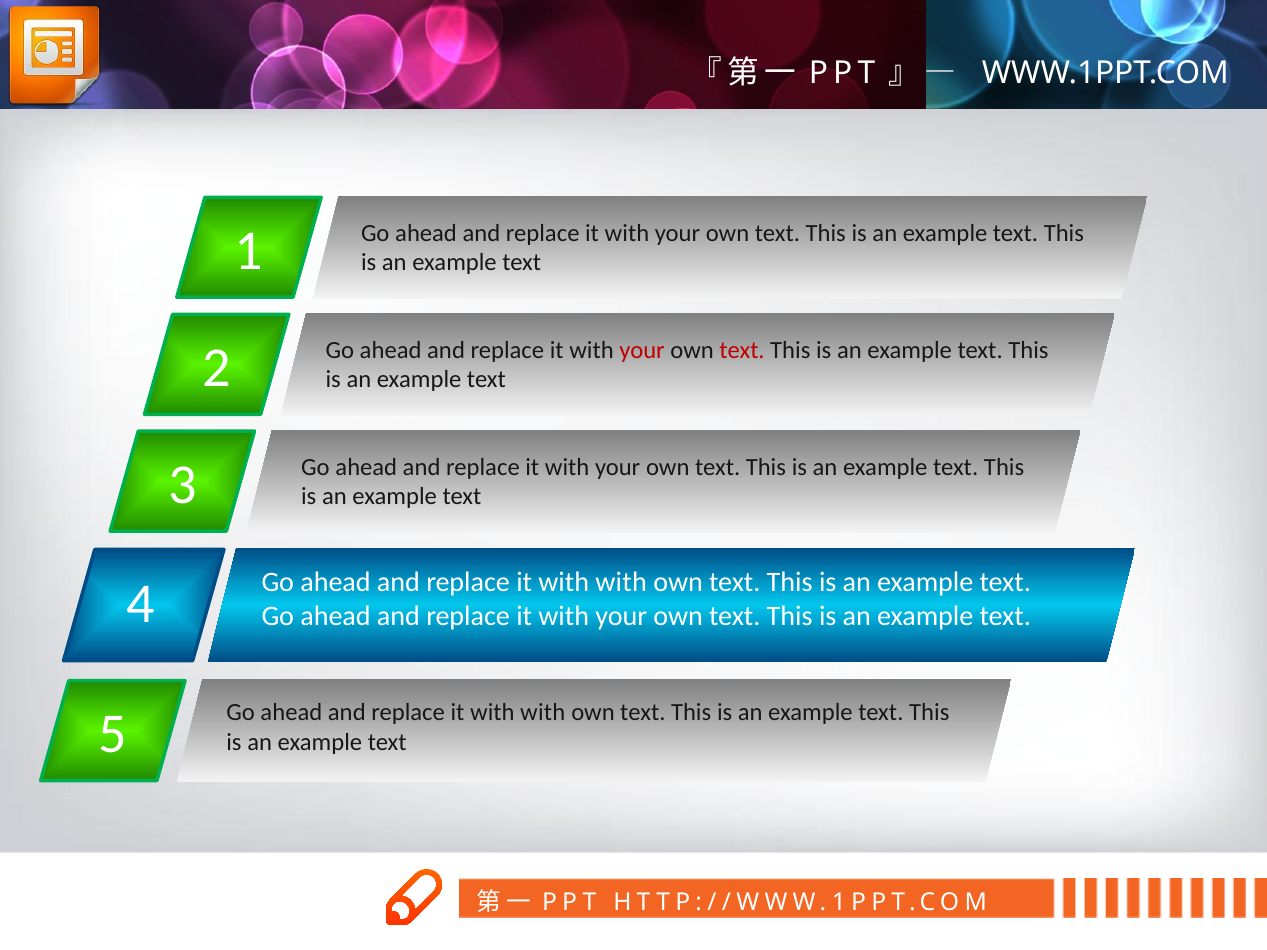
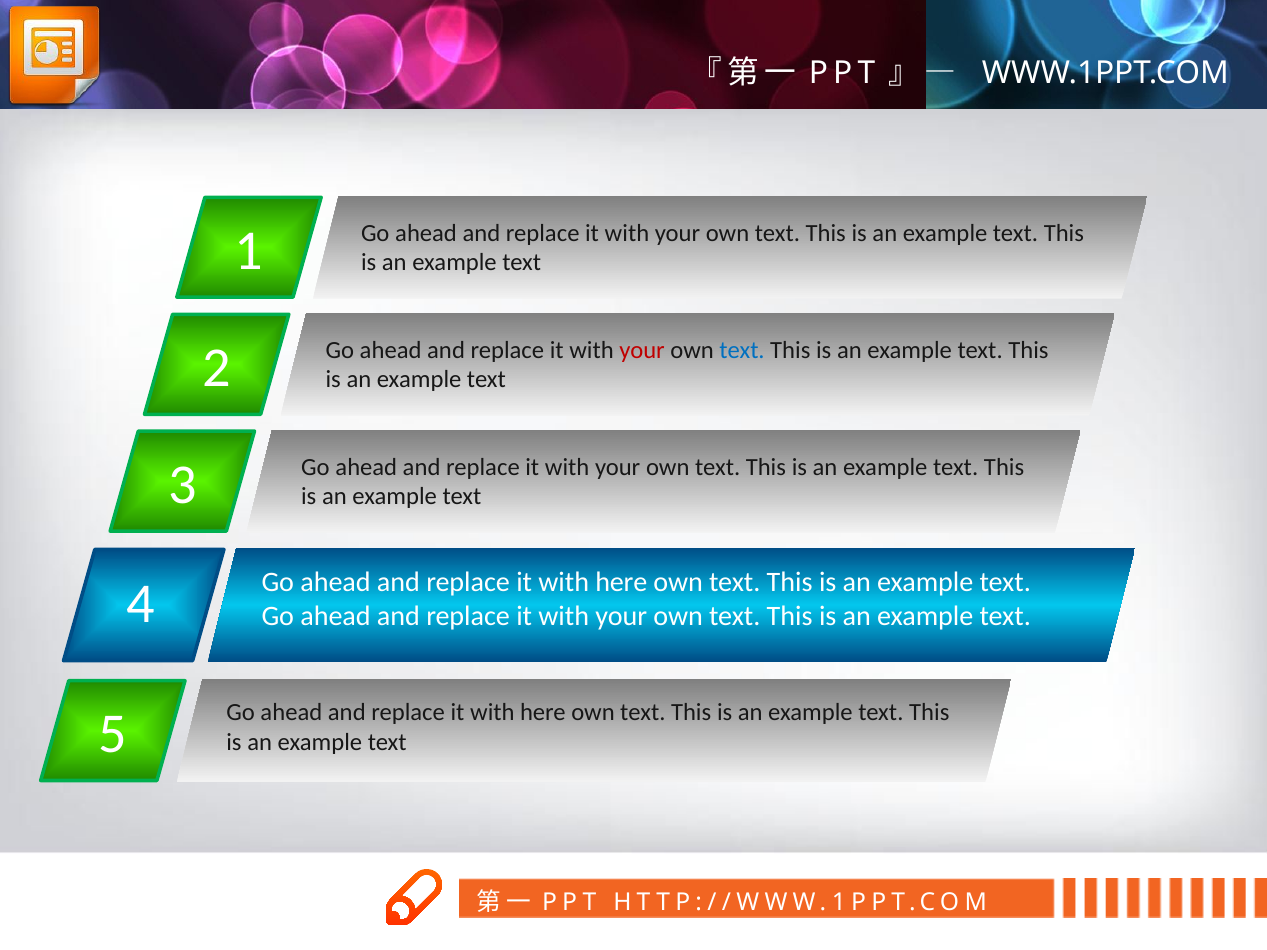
text colour: red -> blue (742, 350)
with: with -> here (621, 582)
with: with -> here (543, 713)
